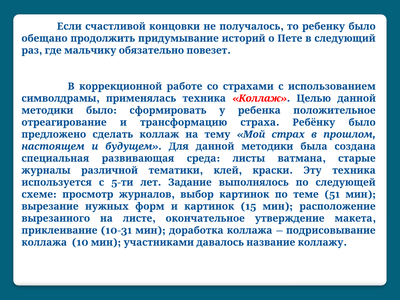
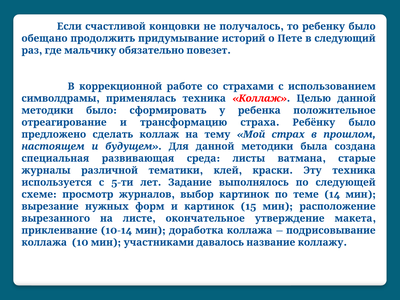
51: 51 -> 14 (332, 194)
10-31: 10-31 -> 10-14 (117, 230)
